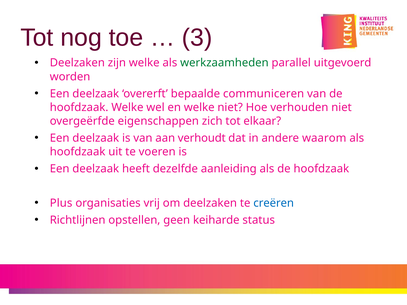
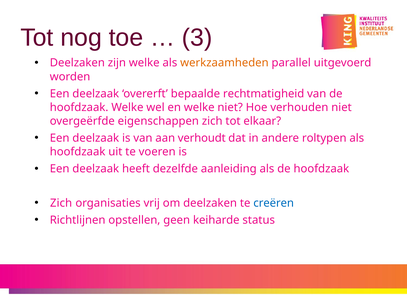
werkzaamheden colour: green -> orange (224, 63)
communiceren: communiceren -> rechtmatigheid (264, 94)
waarom: waarom -> roltypen (324, 138)
Plus: Plus -> Zich (61, 203)
